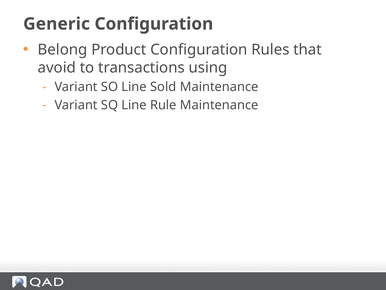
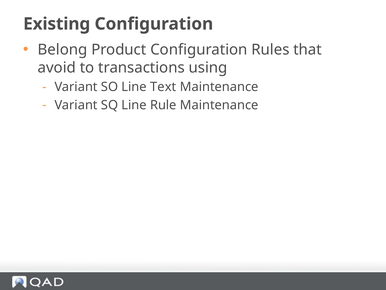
Generic: Generic -> Existing (57, 24)
Sold: Sold -> Text (163, 87)
